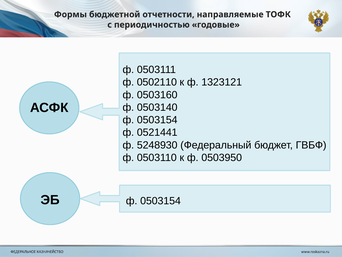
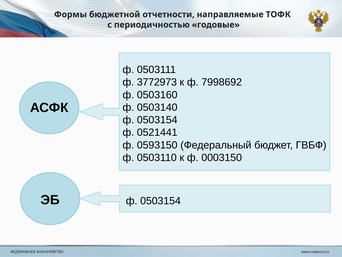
0502110: 0502110 -> 3772973 (157, 82)
1323121: 1323121 -> 7998692 (222, 82)
5248930: 5248930 -> 0593150 (157, 145)
0503950: 0503950 -> 0003150 (222, 157)
